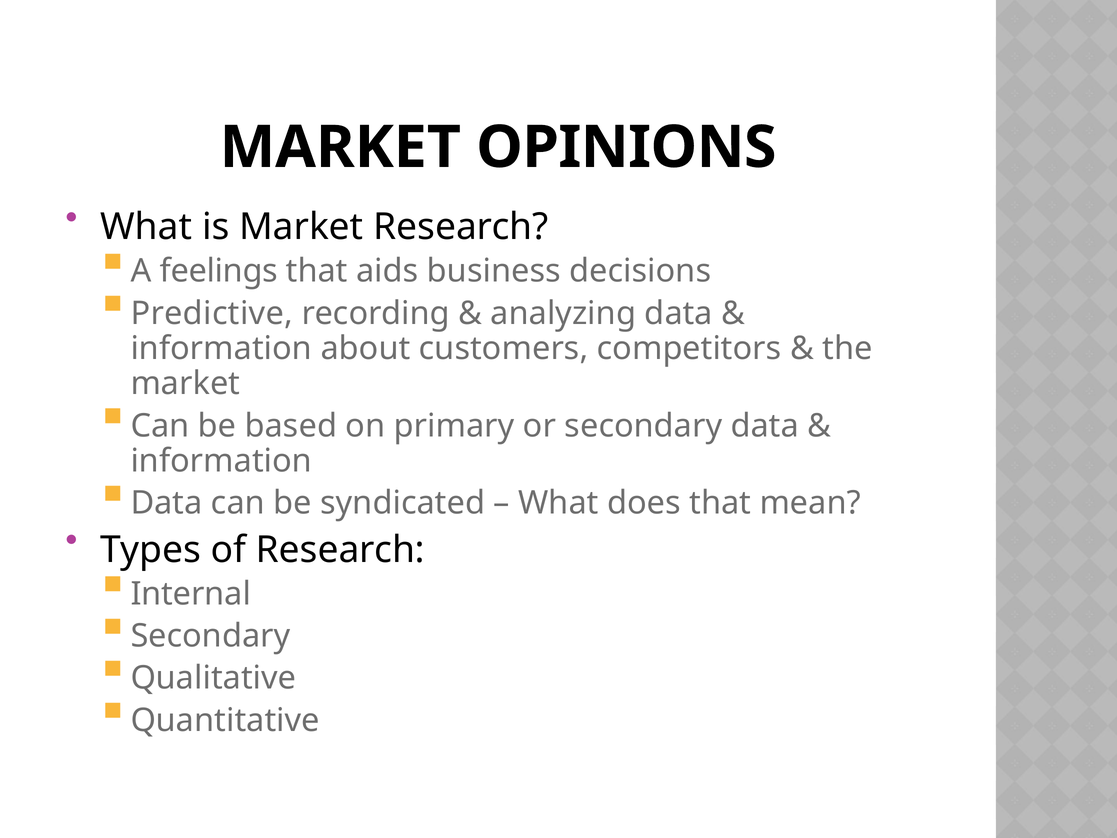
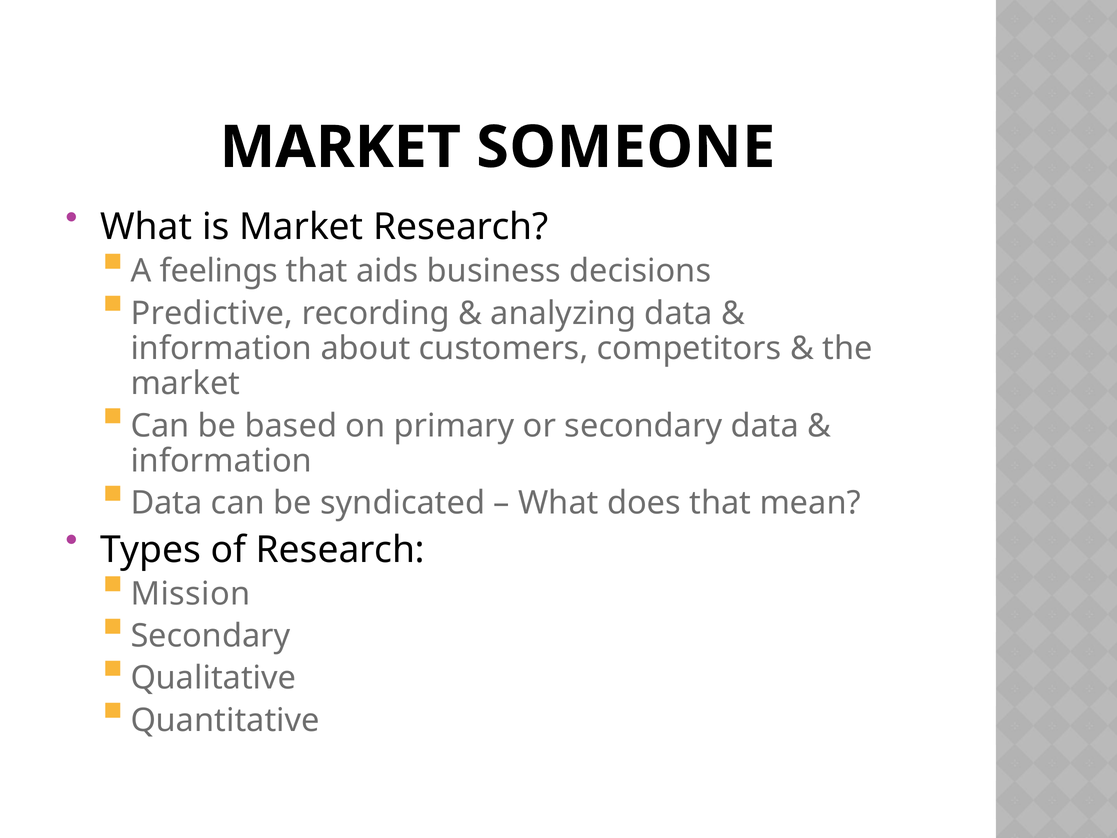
OPINIONS: OPINIONS -> SOMEONE (626, 147)
Internal: Internal -> Mission (190, 594)
